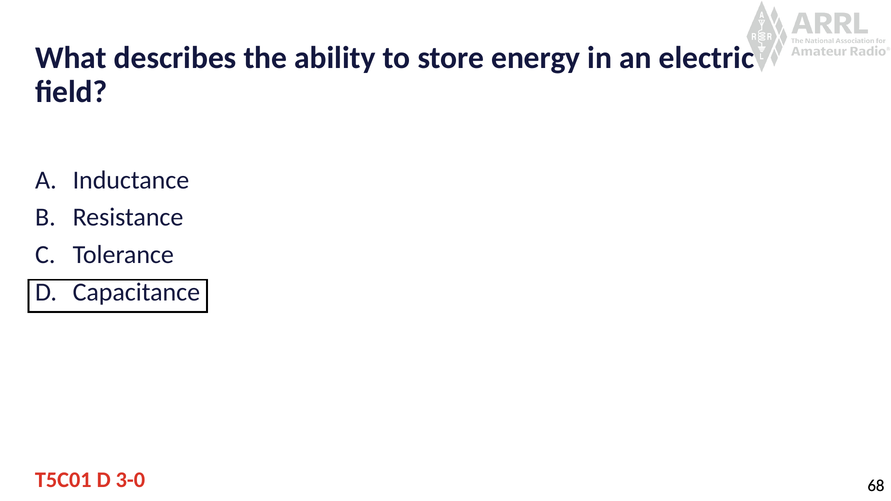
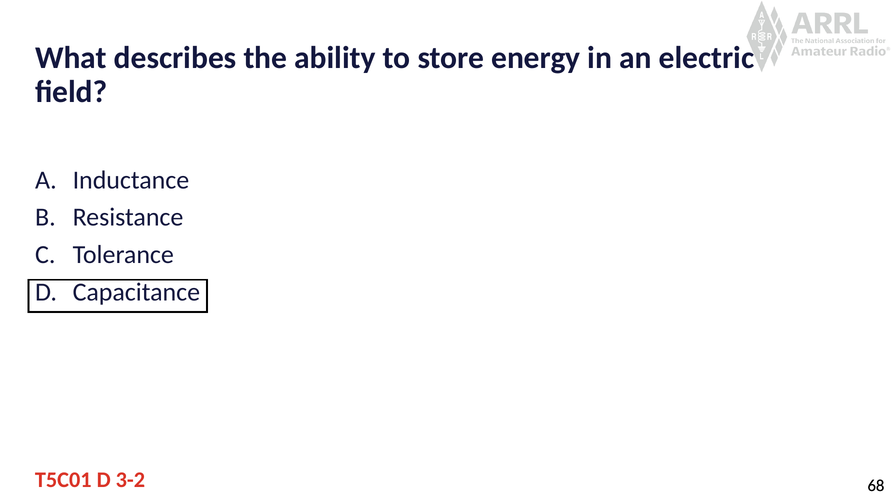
3-0: 3-0 -> 3-2 (130, 480)
